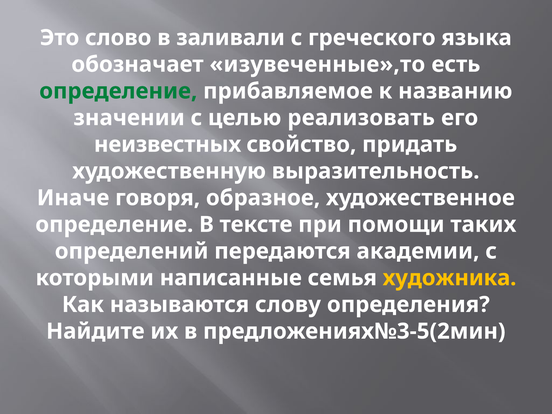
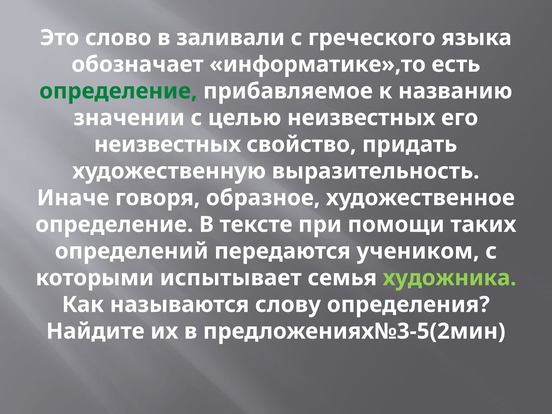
изувеченные»,то: изувеченные»,то -> информатике»,то (318, 64)
реализовать: реализовать -> неизвестных (361, 118)
академии: академии -> учеником (418, 251)
написанные: написанные -> испытывает (231, 278)
художника colour: yellow -> light green (450, 278)
